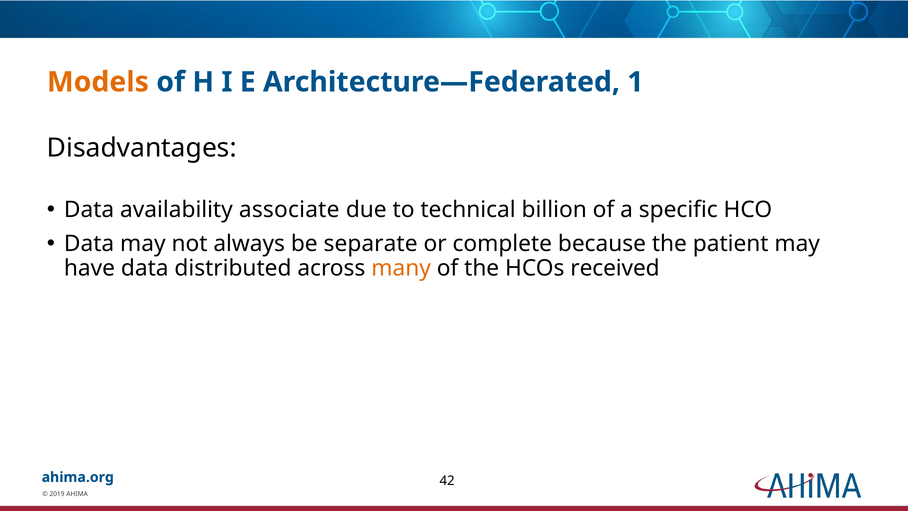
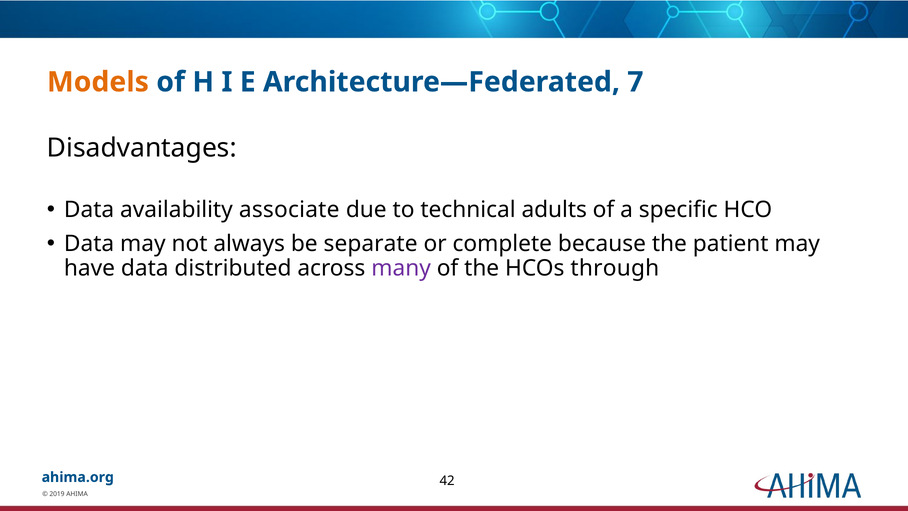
1: 1 -> 7 (635, 82)
billion: billion -> adults (554, 210)
many colour: orange -> purple (401, 268)
received: received -> through (615, 268)
